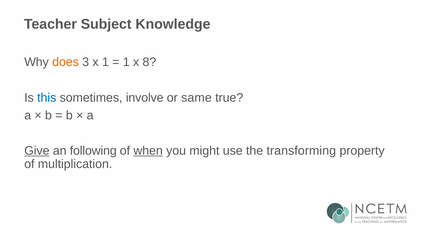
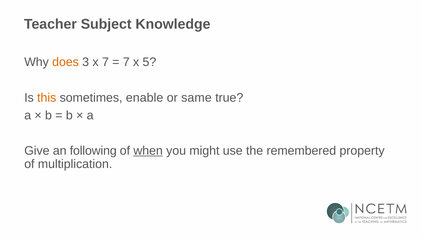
x 1: 1 -> 7 (105, 62)
1: 1 -> 7 (126, 62)
8: 8 -> 5 (149, 62)
this colour: blue -> orange (47, 97)
involve: involve -> enable (145, 97)
Give underline: present -> none (37, 150)
transforming: transforming -> remembered (301, 150)
